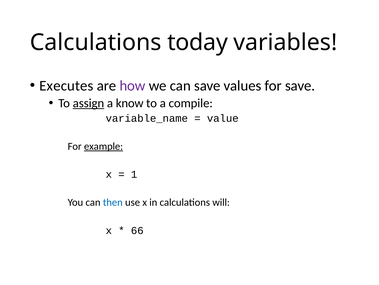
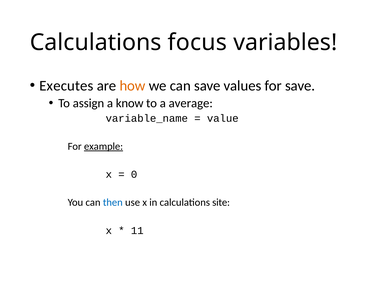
today: today -> focus (197, 42)
how colour: purple -> orange (133, 85)
assign underline: present -> none (88, 103)
compile: compile -> average (191, 103)
1: 1 -> 0 (134, 174)
will: will -> site (221, 202)
66: 66 -> 11 (137, 230)
